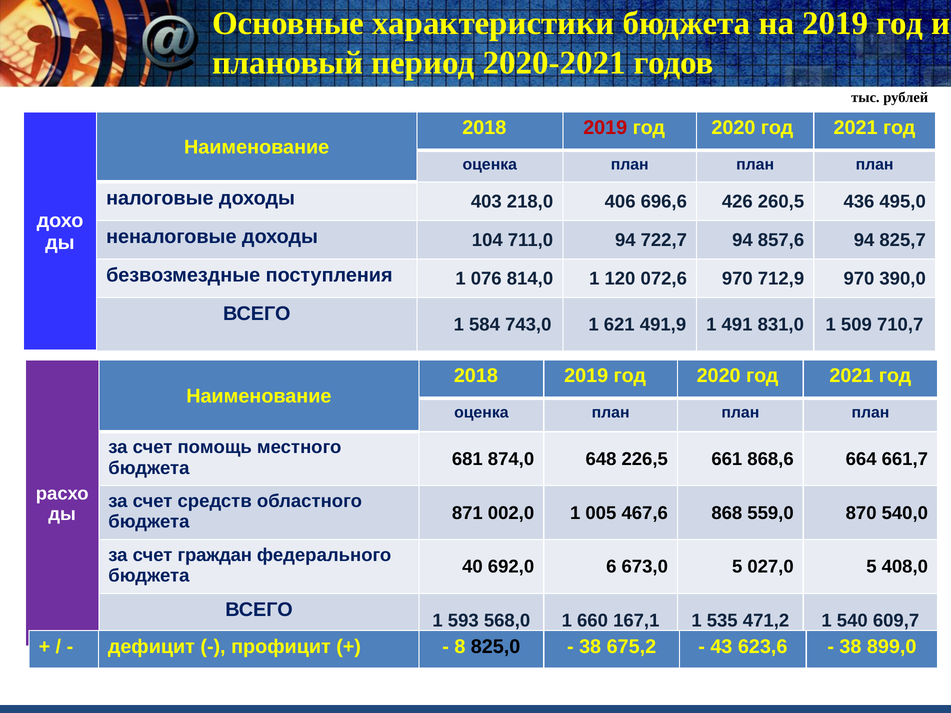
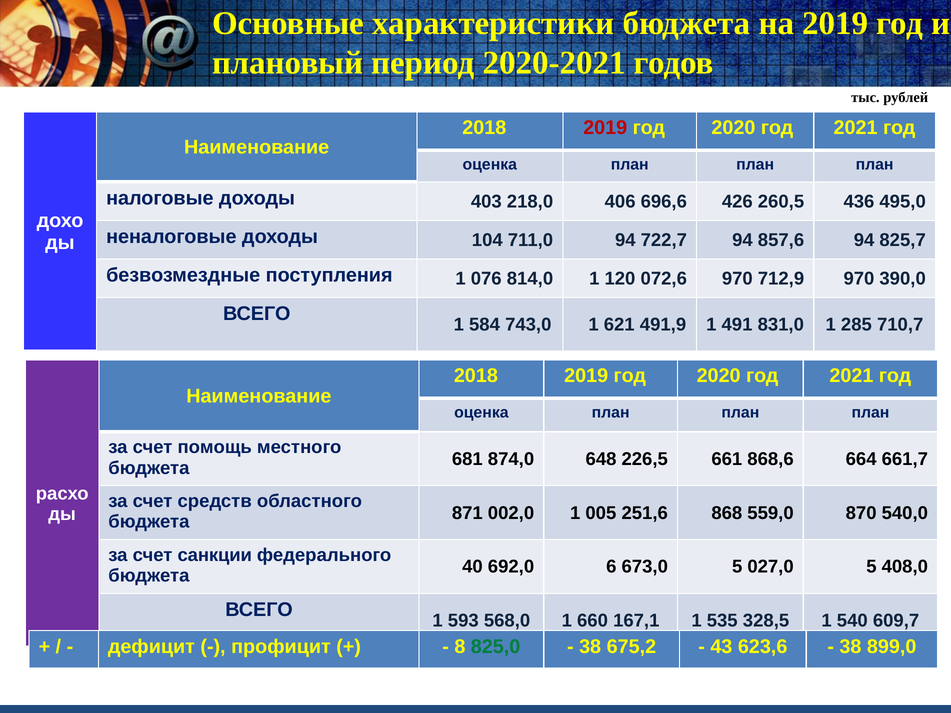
509: 509 -> 285 (856, 325)
467,6: 467,6 -> 251,6 (645, 513)
граждан: граждан -> санкции (215, 555)
471,2: 471,2 -> 328,5 (766, 621)
825,0 colour: black -> green (496, 647)
